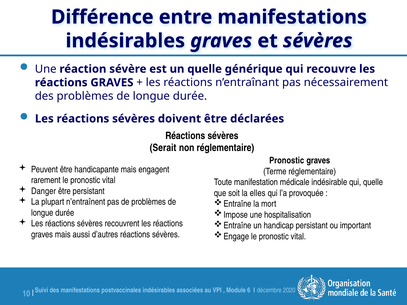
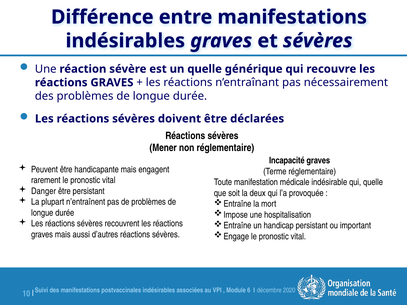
Serait: Serait -> Mener (163, 148)
Pronostic: Pronostic -> Incapacité (287, 161)
elles: elles -> deux (258, 193)
